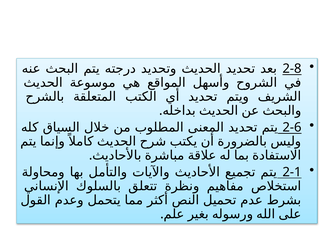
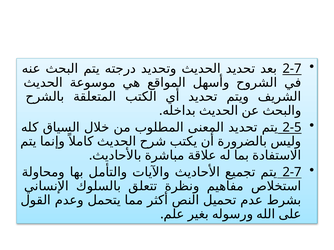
2-8: 2-8 -> 2-7 (292, 69)
2-6: 2-6 -> 2-5 (292, 128)
2-1: 2-1 -> 2-7 (292, 172)
